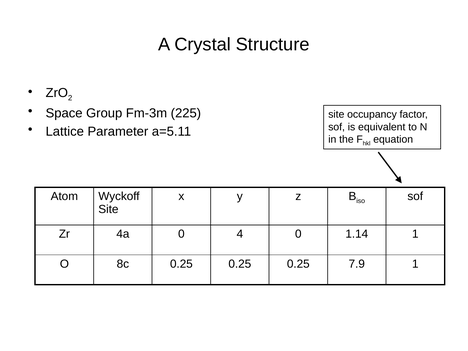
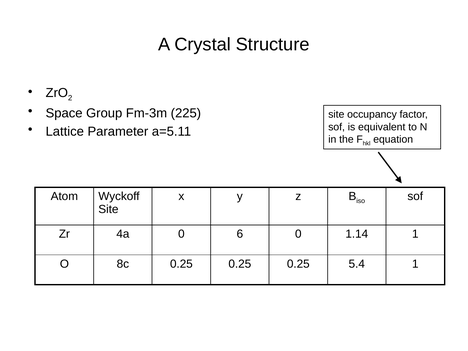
4: 4 -> 6 (240, 234)
7.9: 7.9 -> 5.4 (357, 264)
